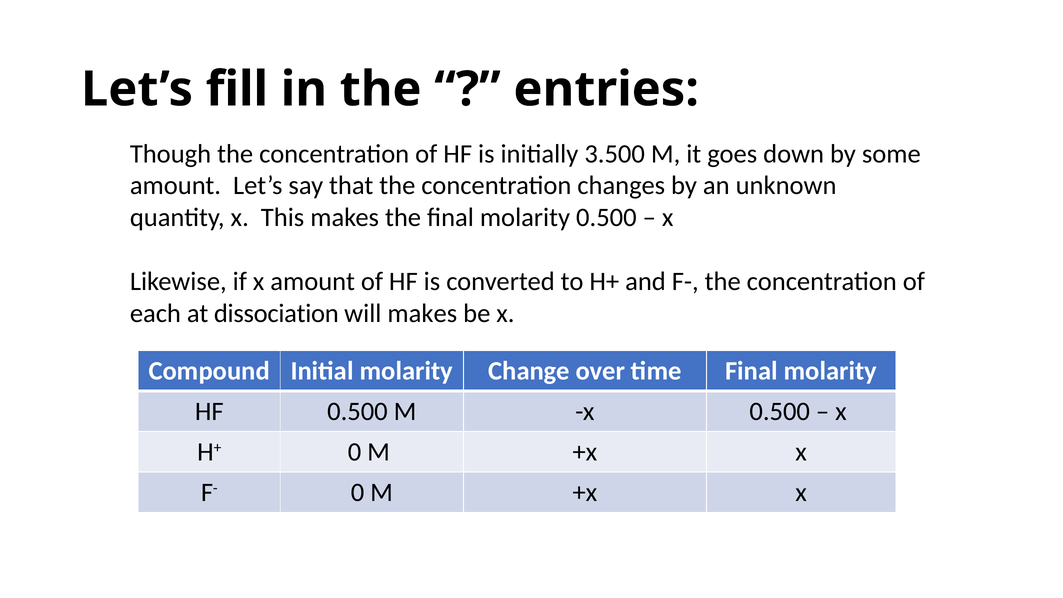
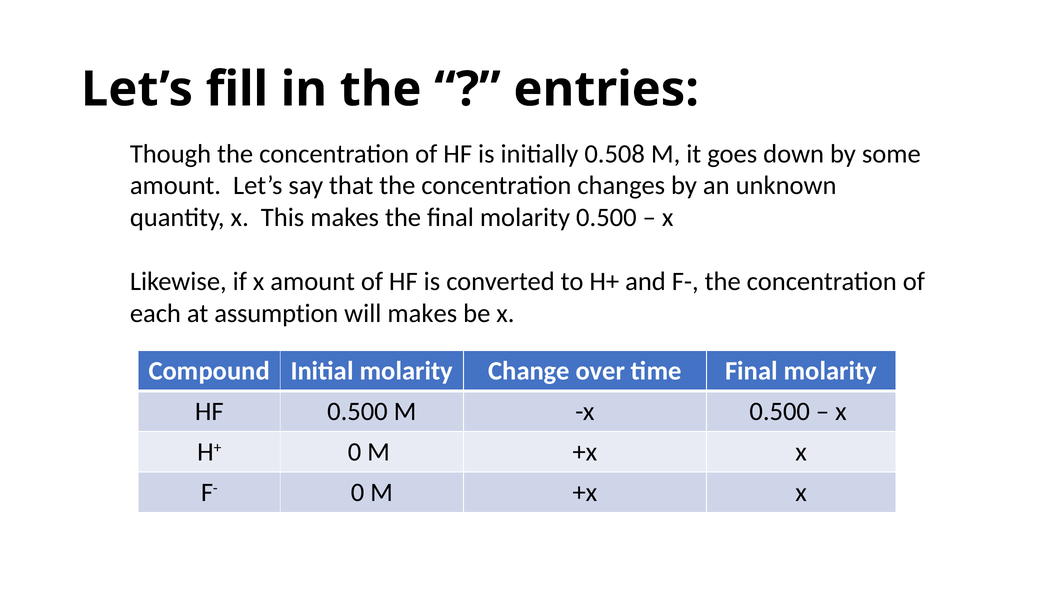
3.500: 3.500 -> 0.508 (615, 154)
dissociation: dissociation -> assumption (276, 313)
